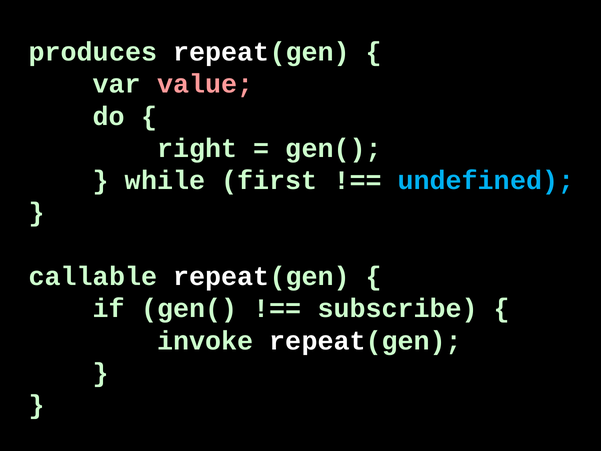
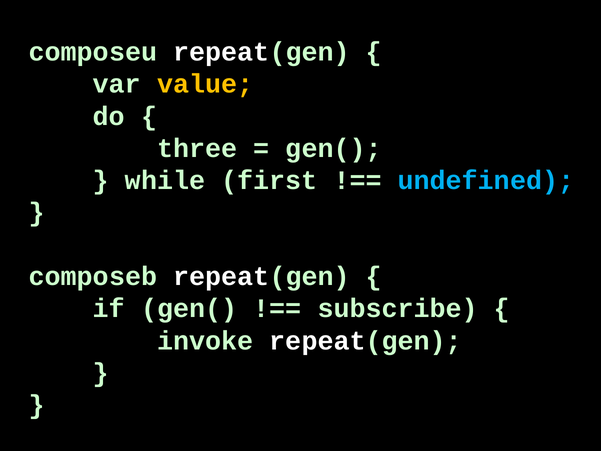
produces: produces -> composeu (93, 52)
value colour: pink -> yellow (205, 84)
right: right -> three (197, 148)
callable: callable -> composeb (93, 276)
